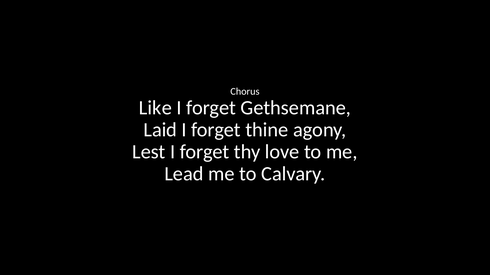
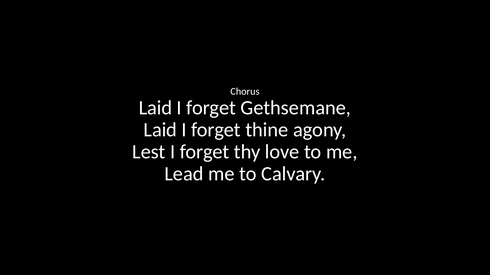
Like: Like -> Laid (155, 108)
